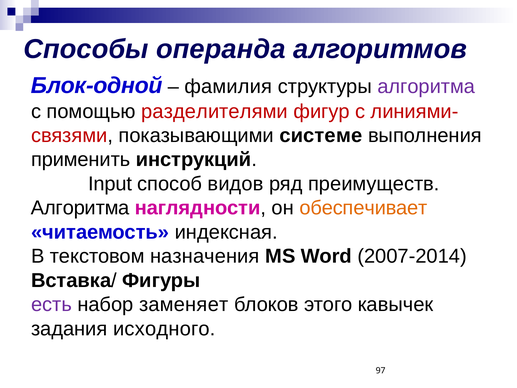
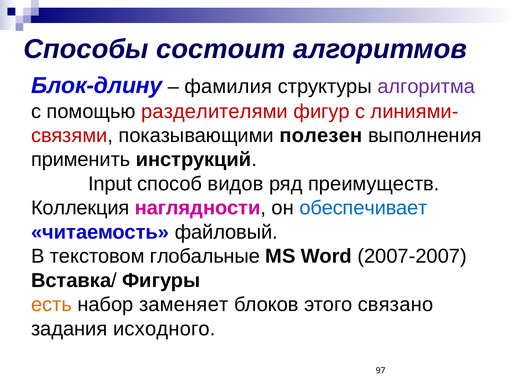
операнда: операнда -> состоит (221, 49)
Блок-одной: Блок-одной -> Блок-длину (97, 86)
системе: системе -> полезен (321, 135)
Алгоритма: Алгоритма -> Коллекция (80, 208)
обеспечивает colour: orange -> blue (363, 208)
индексная: индексная -> файловый (226, 232)
назначения: назначения -> глобальные (205, 256)
2007-2014: 2007-2014 -> 2007-2007 (412, 256)
есть colour: purple -> orange (51, 304)
кавычек: кавычек -> связано (395, 304)
